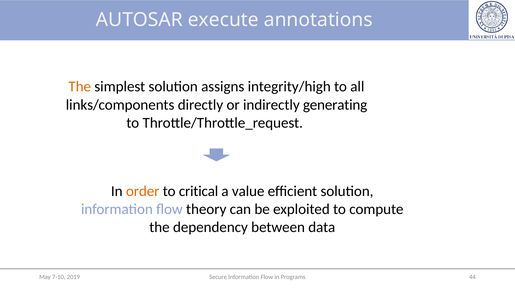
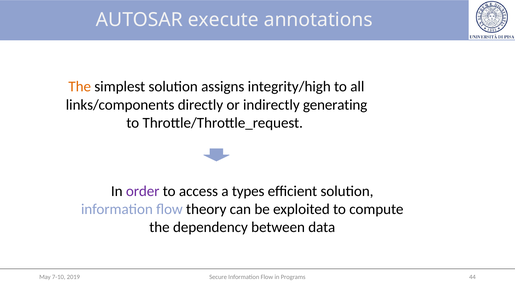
order colour: orange -> purple (143, 191)
critical: critical -> access (198, 191)
value: value -> types (248, 191)
